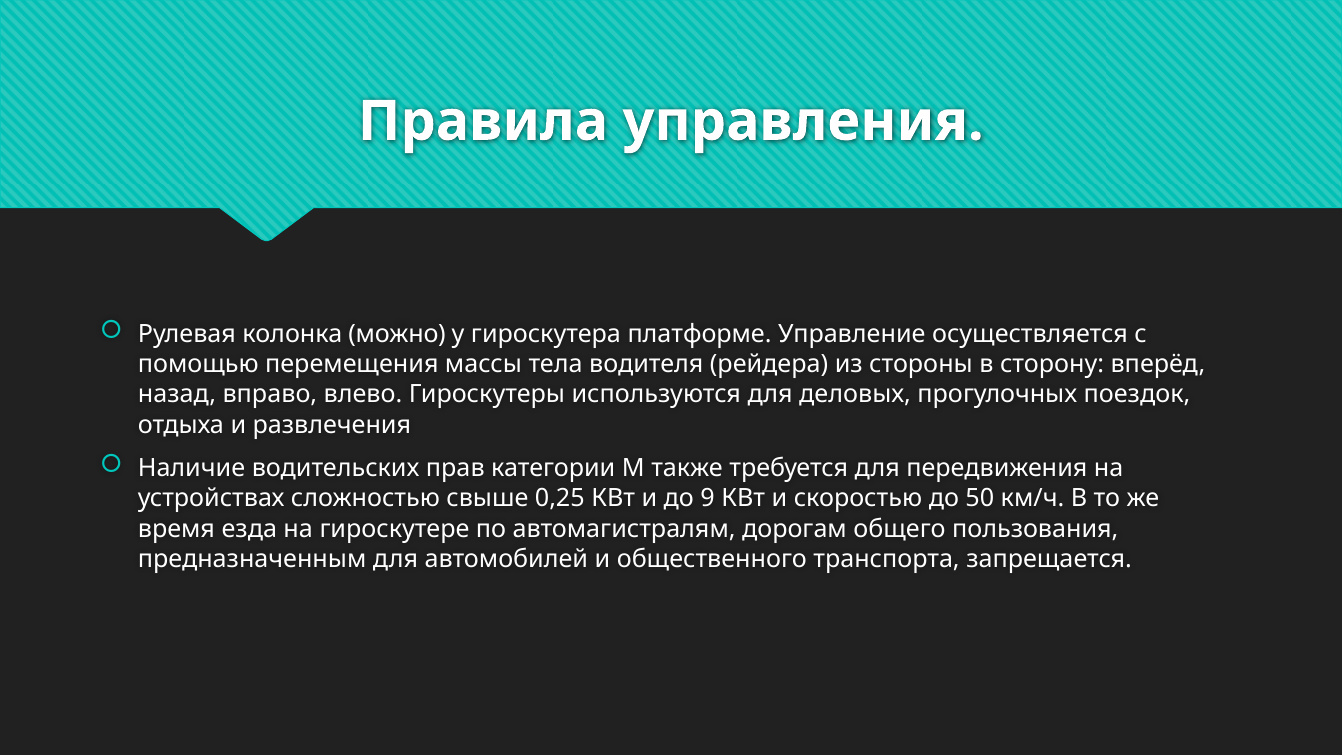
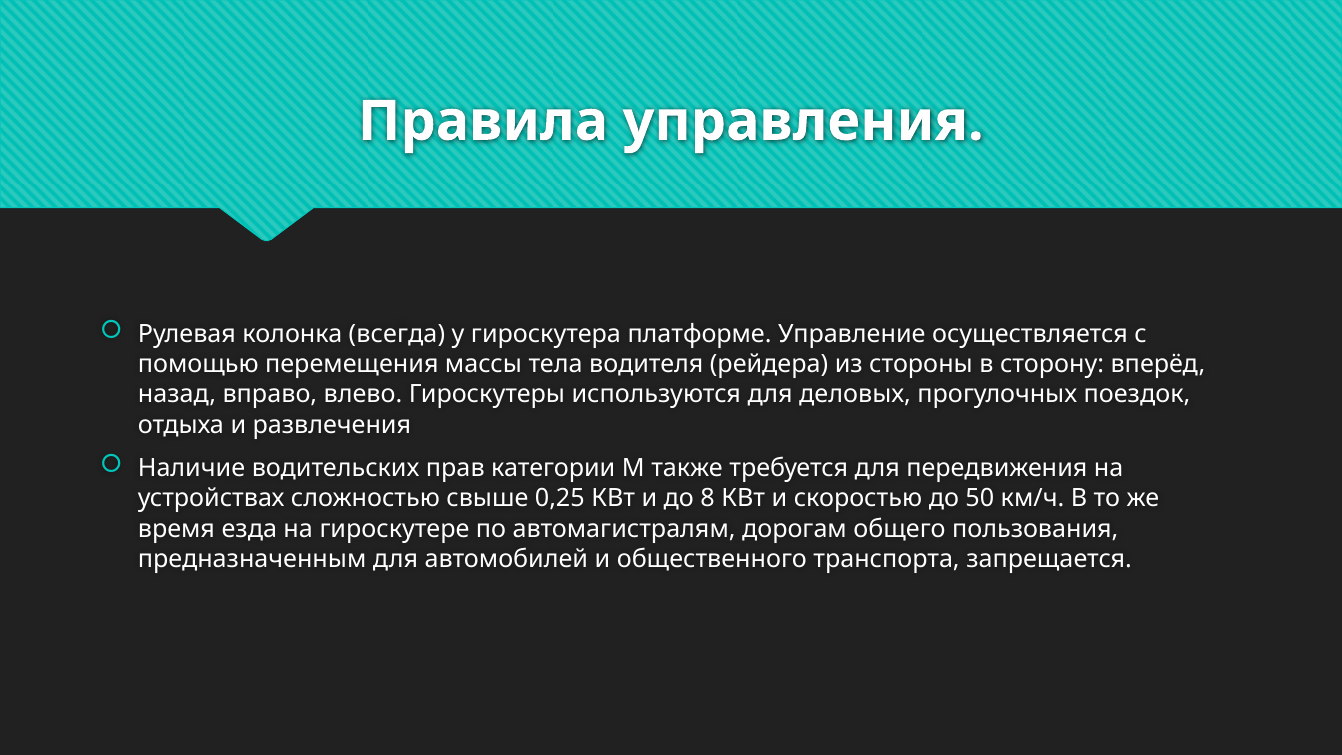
можно: можно -> всегда (397, 334)
9: 9 -> 8 (708, 498)
